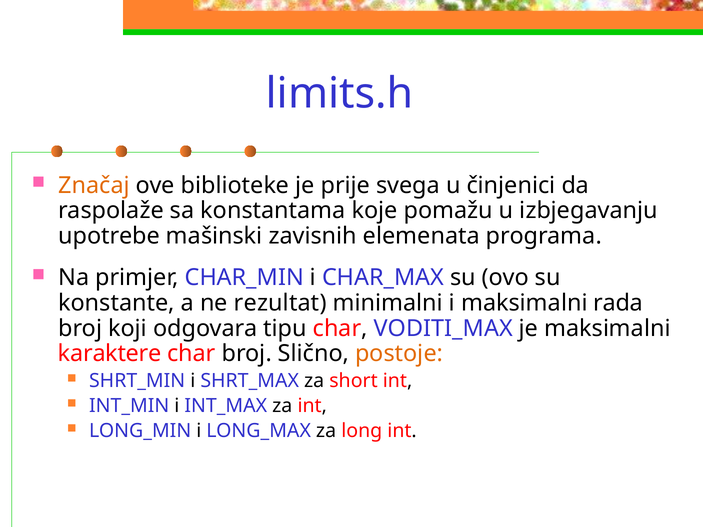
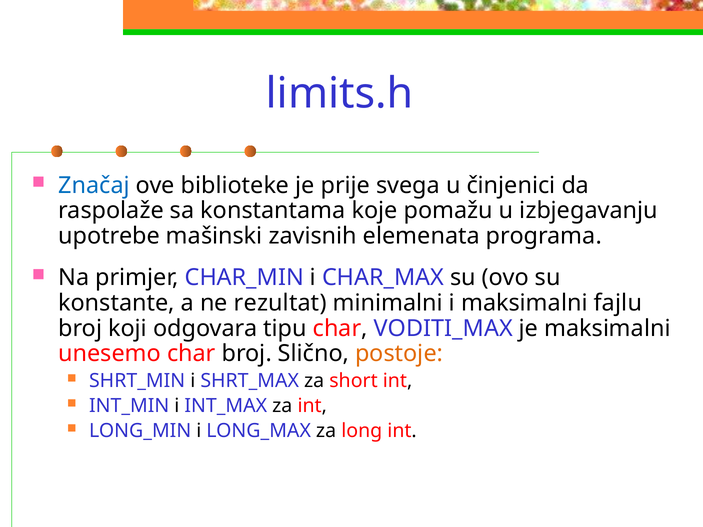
Značaj colour: orange -> blue (94, 186)
rada: rada -> fajlu (618, 303)
karaktere: karaktere -> unesemo (110, 354)
